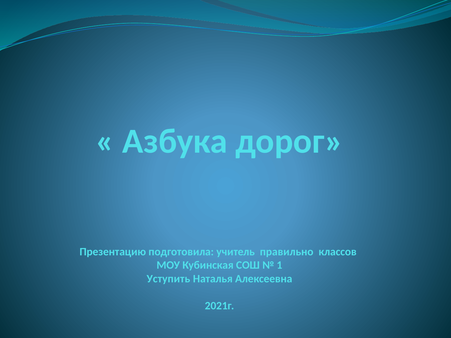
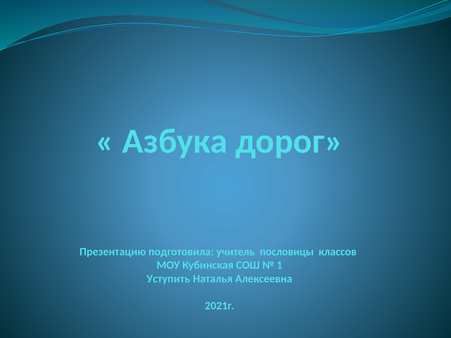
правильно: правильно -> пословицы (287, 252)
